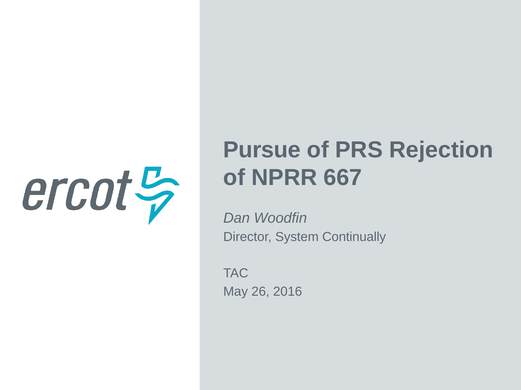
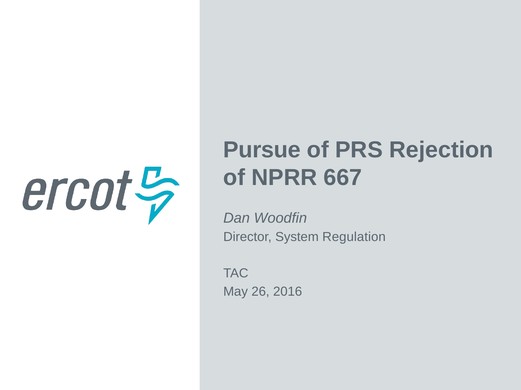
Continually: Continually -> Regulation (354, 237)
